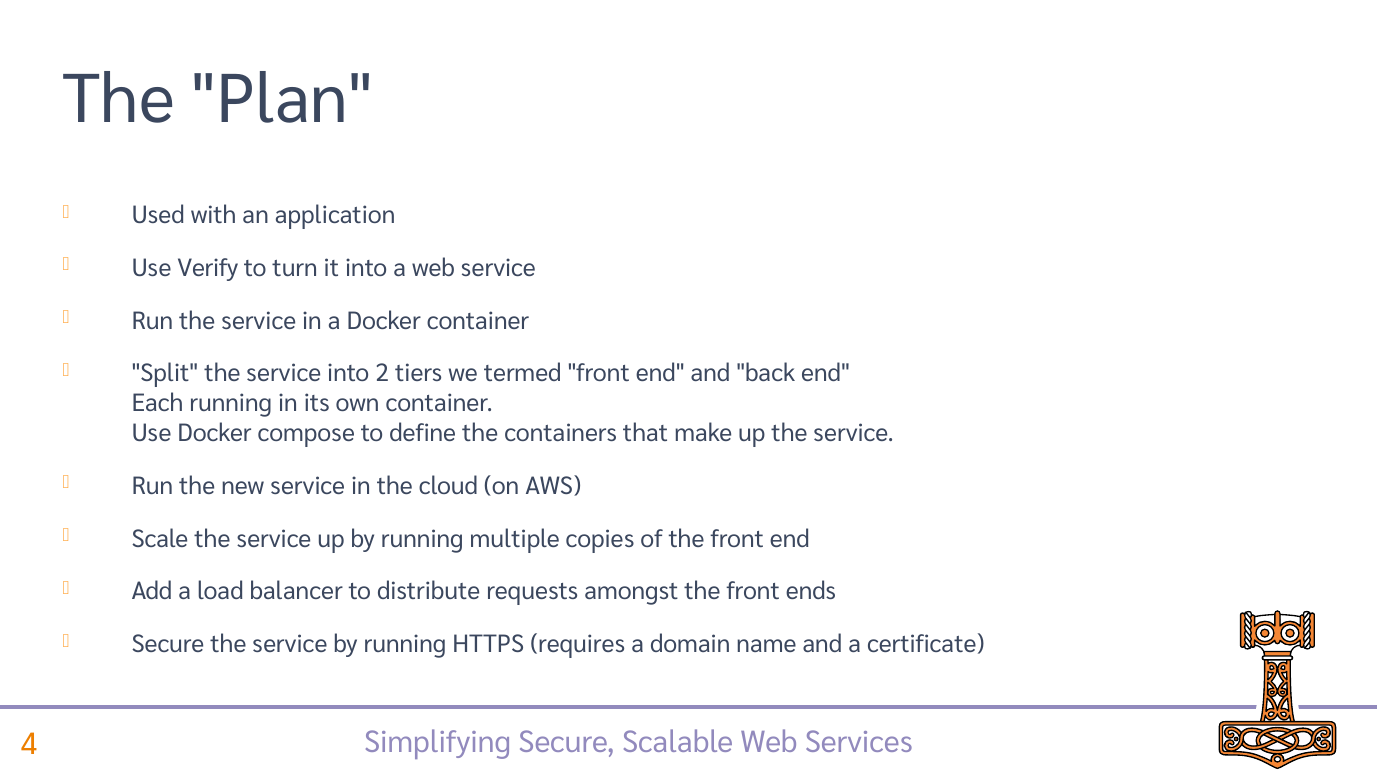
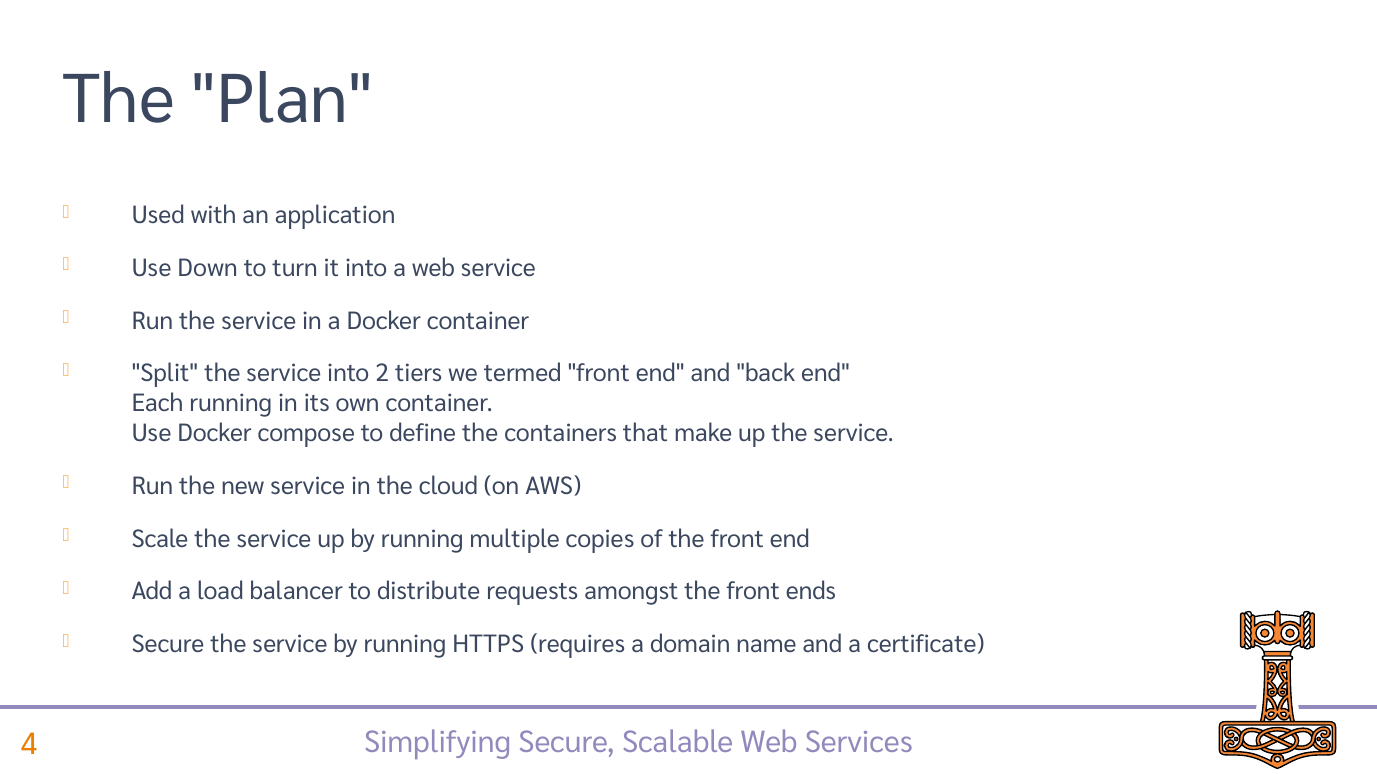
Verify: Verify -> Down (208, 268)
